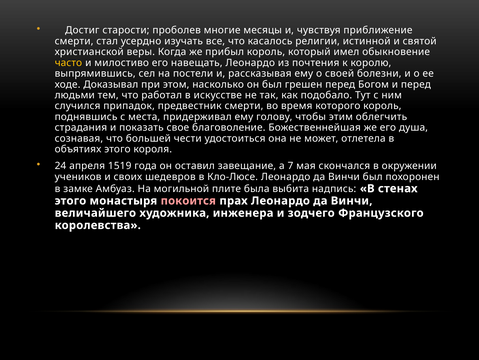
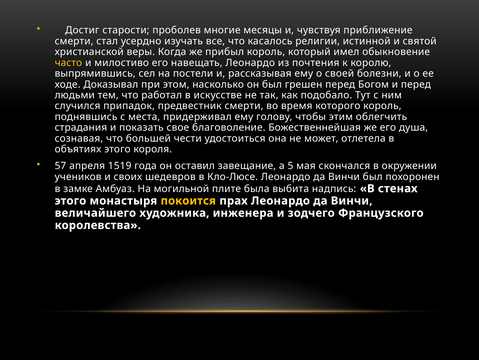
24: 24 -> 57 (60, 166)
7: 7 -> 5 (290, 166)
покоится colour: pink -> yellow (188, 200)
